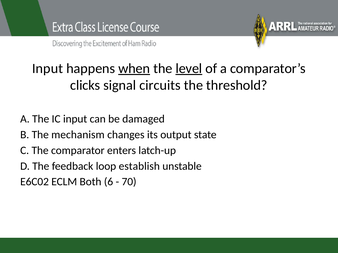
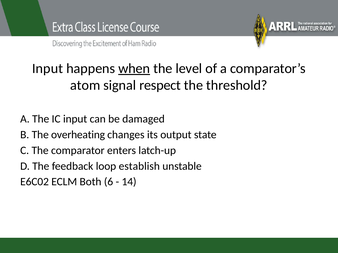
level underline: present -> none (189, 69)
clicks: clicks -> atom (85, 85)
circuits: circuits -> respect (160, 85)
mechanism: mechanism -> overheating (78, 135)
70: 70 -> 14 (129, 182)
